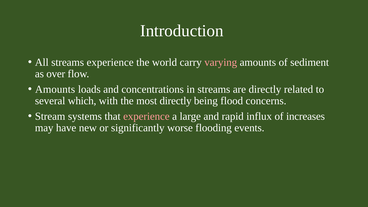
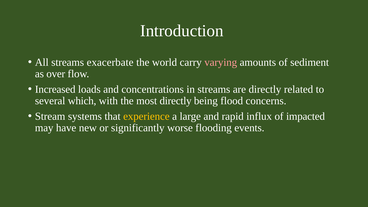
streams experience: experience -> exacerbate (110, 62)
Amounts: Amounts -> Increased (55, 89)
experience colour: pink -> yellow (146, 116)
increases: increases -> impacted (306, 116)
